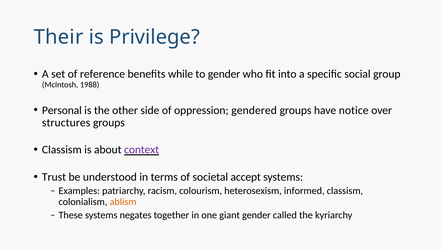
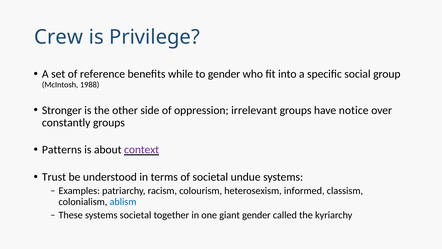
Their: Their -> Crew (59, 37)
Personal: Personal -> Stronger (62, 110)
gendered: gendered -> irrelevant (254, 110)
structures: structures -> constantly (66, 122)
Classism: Classism -> Patterns (62, 150)
accept: accept -> undue (246, 177)
ablism colour: orange -> blue (123, 202)
systems negates: negates -> societal (136, 215)
